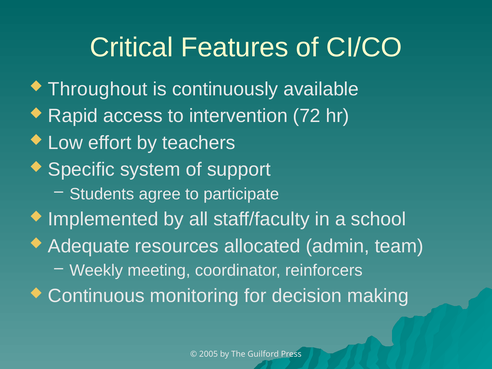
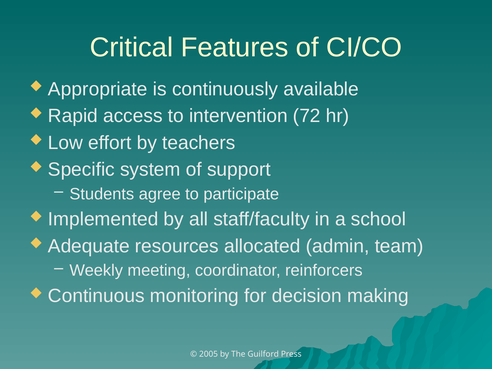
Throughout: Throughout -> Appropriate (98, 89)
